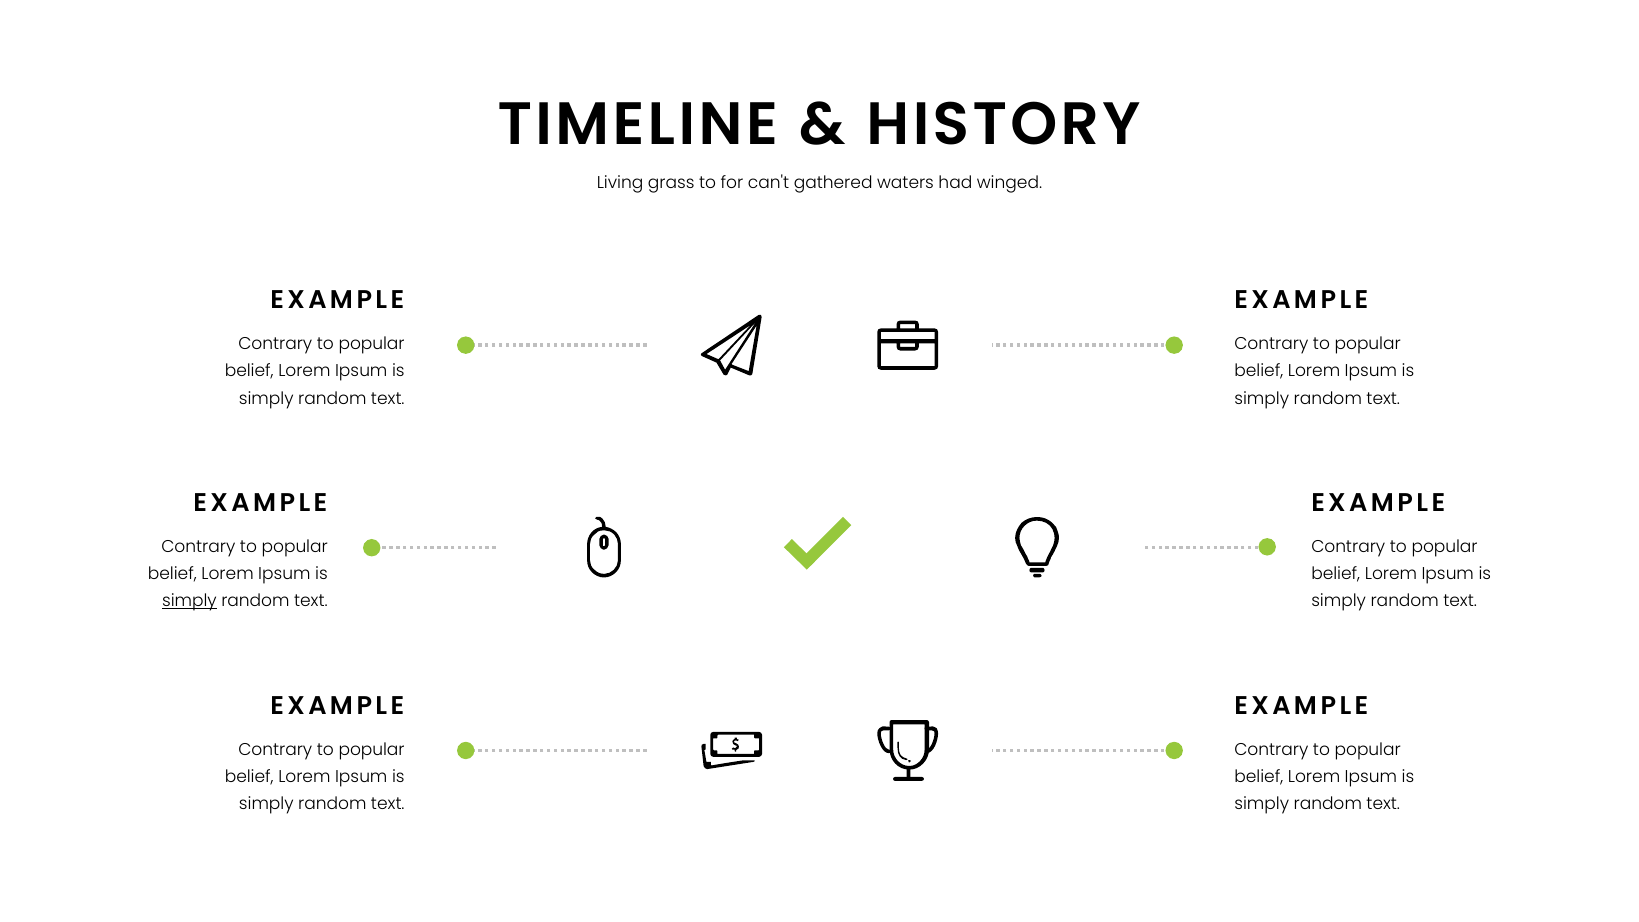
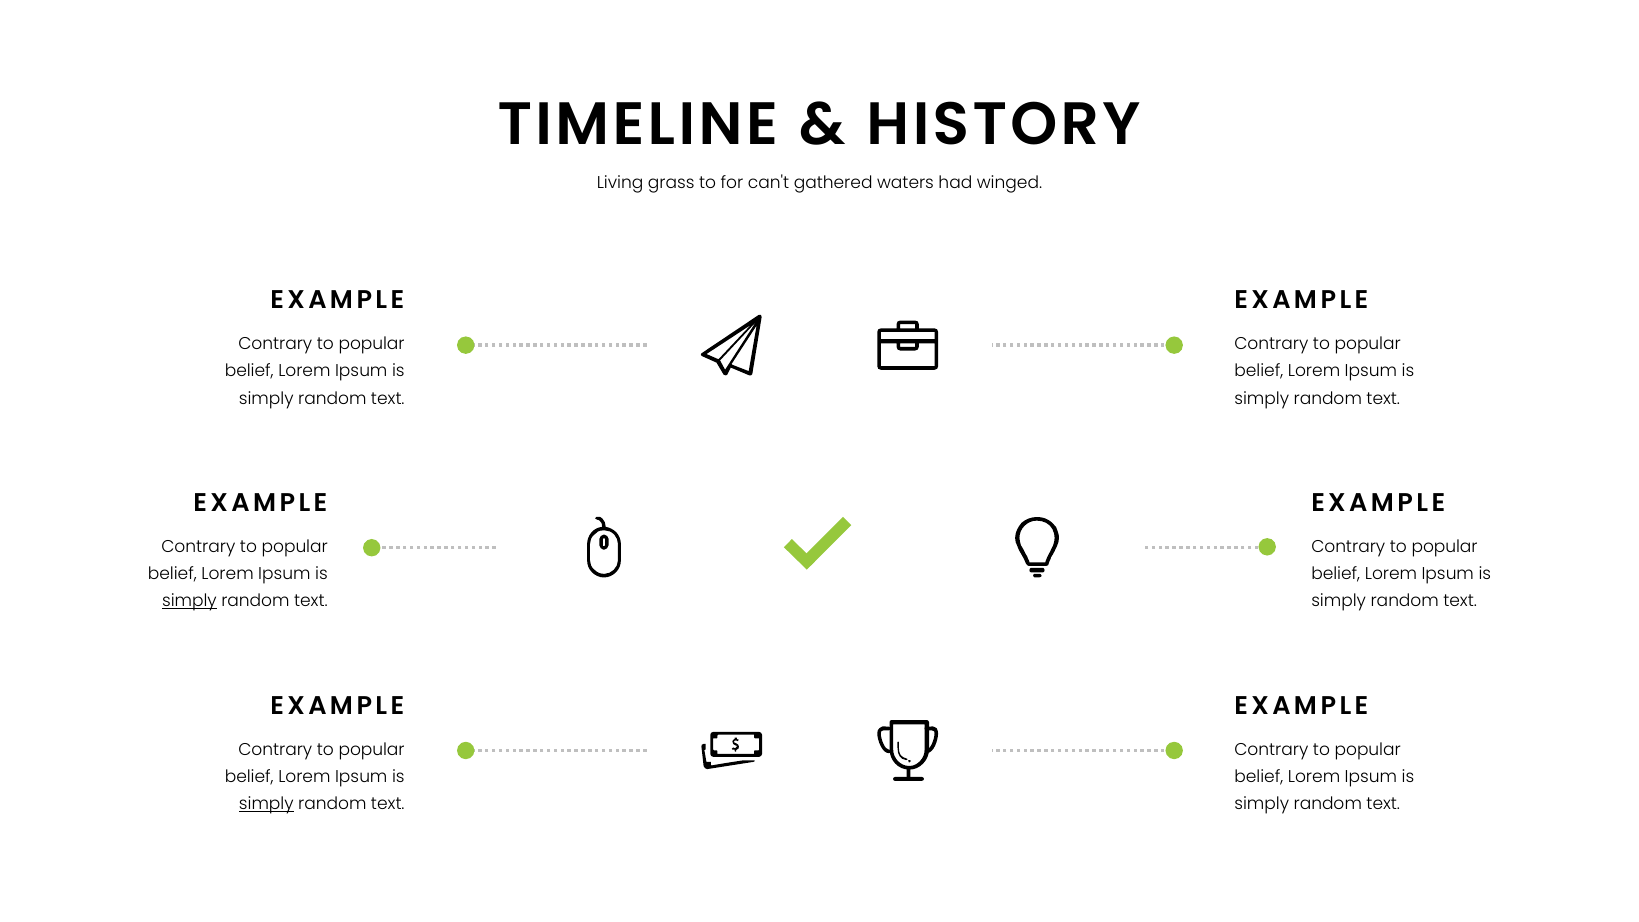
simply underline: none -> present (266, 804)
